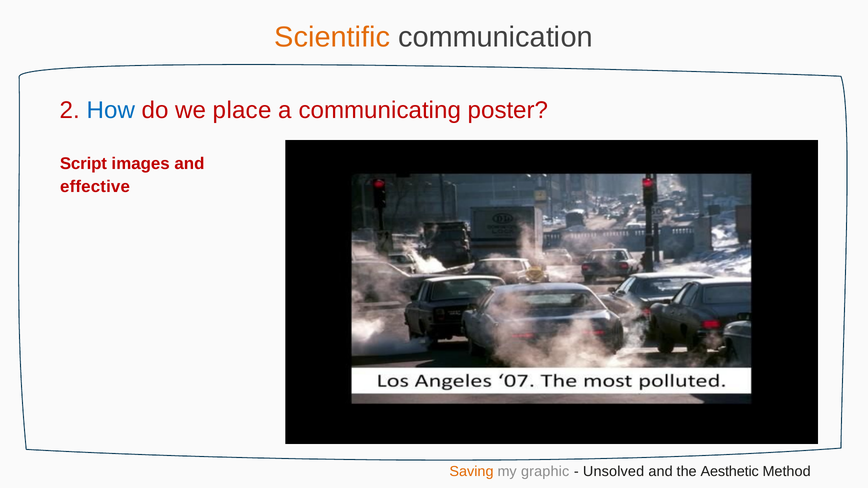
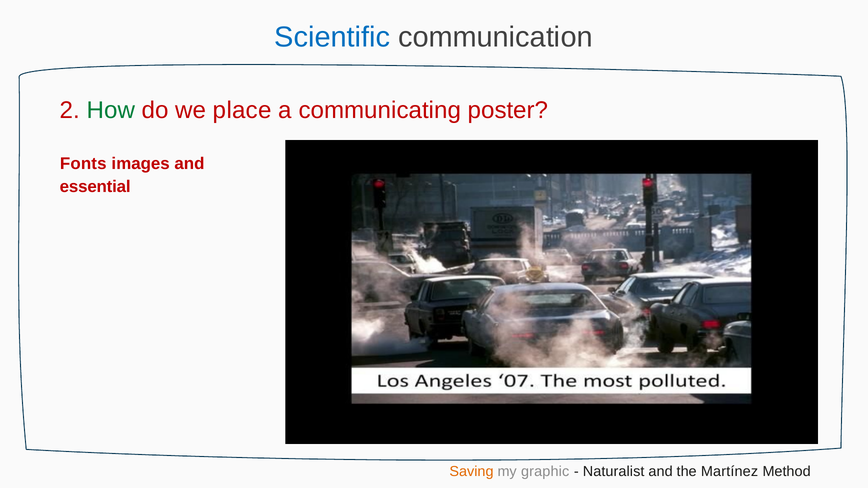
Scientific colour: orange -> blue (332, 37)
How colour: blue -> green (111, 110)
Script: Script -> Fonts (83, 164)
effective: effective -> essential (95, 187)
Unsolved: Unsolved -> Naturalist (614, 472)
Aesthetic: Aesthetic -> Martínez (730, 472)
